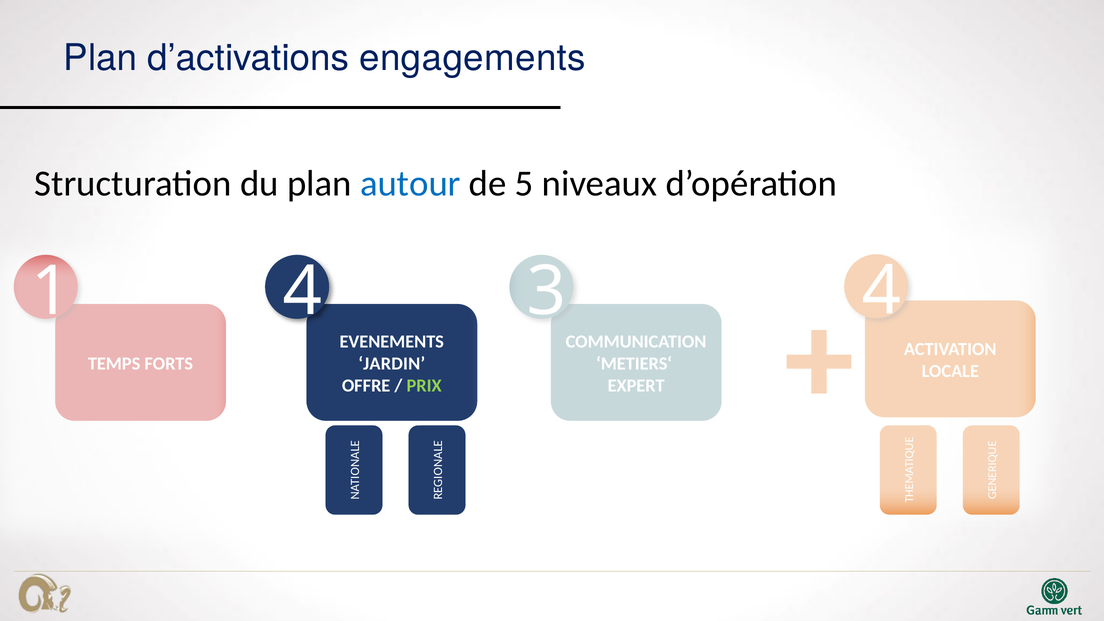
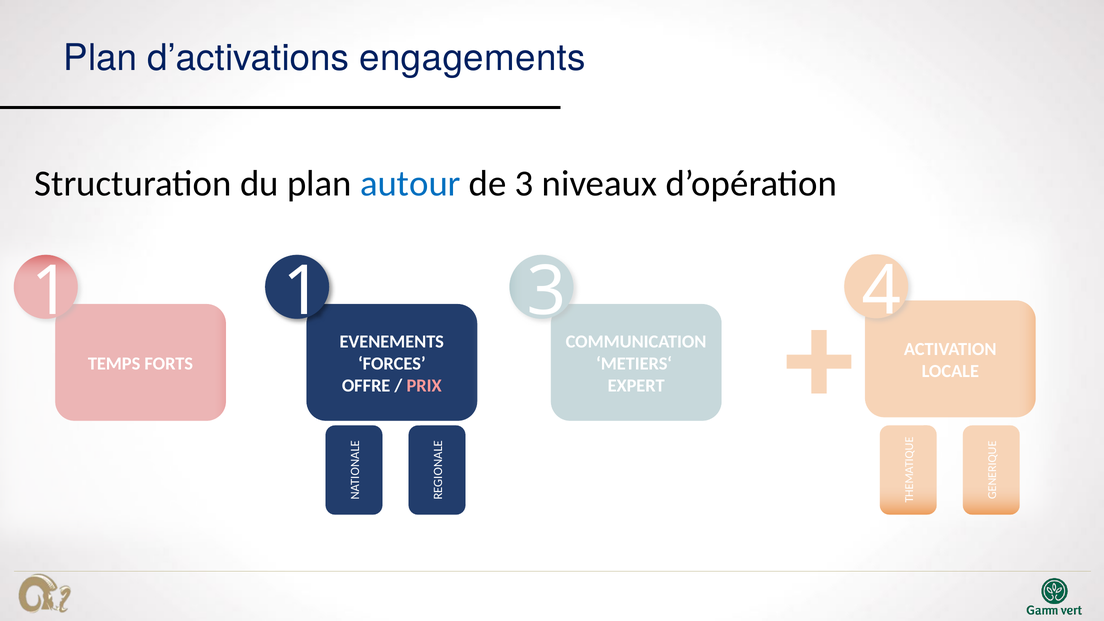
de 5: 5 -> 3 (524, 184)
4: 4 -> 1 (302, 292)
JARDIN: JARDIN -> FORCES (392, 364)
PRIX colour: light green -> pink (424, 386)
